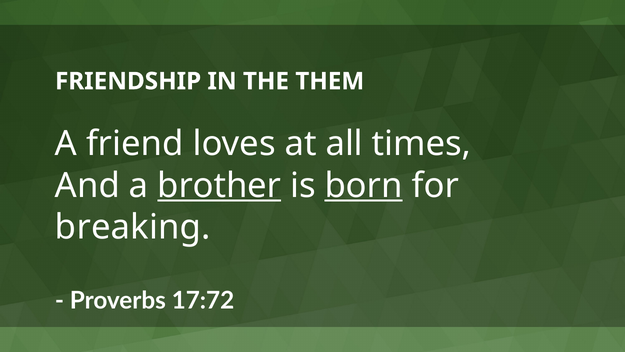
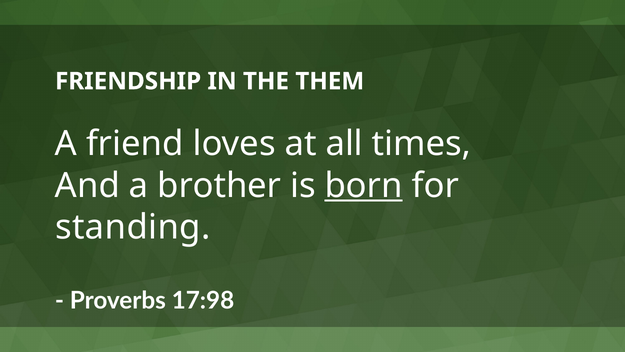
brother underline: present -> none (219, 185)
breaking: breaking -> standing (133, 227)
17:72: 17:72 -> 17:98 (203, 300)
